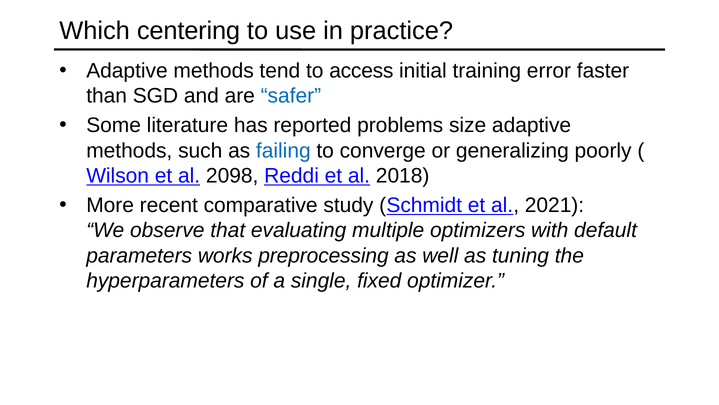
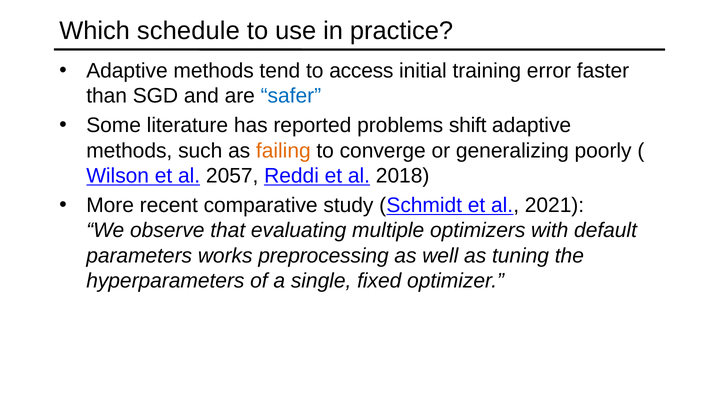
centering: centering -> schedule (188, 31)
size: size -> shift (468, 125)
failing colour: blue -> orange (283, 150)
2098: 2098 -> 2057 (232, 176)
